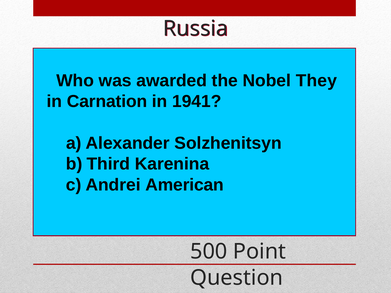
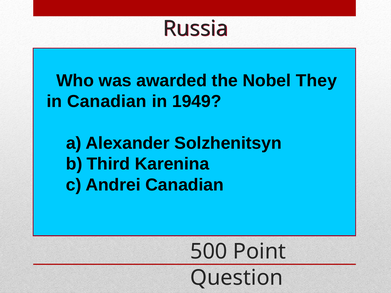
in Carnation: Carnation -> Canadian (107, 102)
1941: 1941 -> 1949 (197, 102)
Andrei American: American -> Canadian (185, 185)
